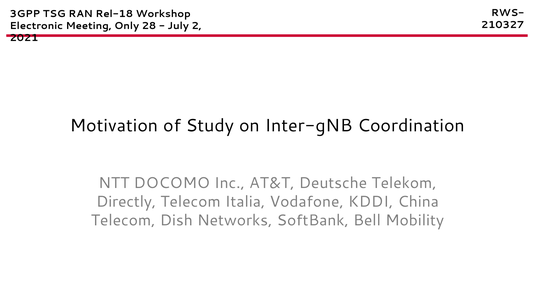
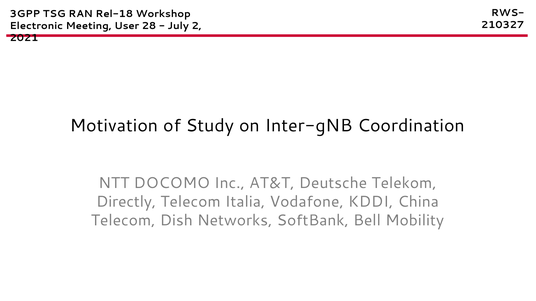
Only: Only -> User (127, 26)
